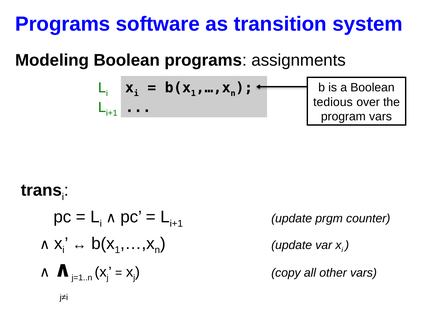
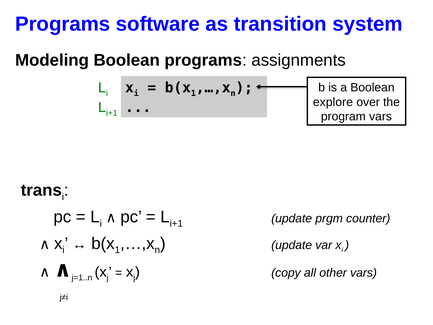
tedious: tedious -> explore (333, 102)
